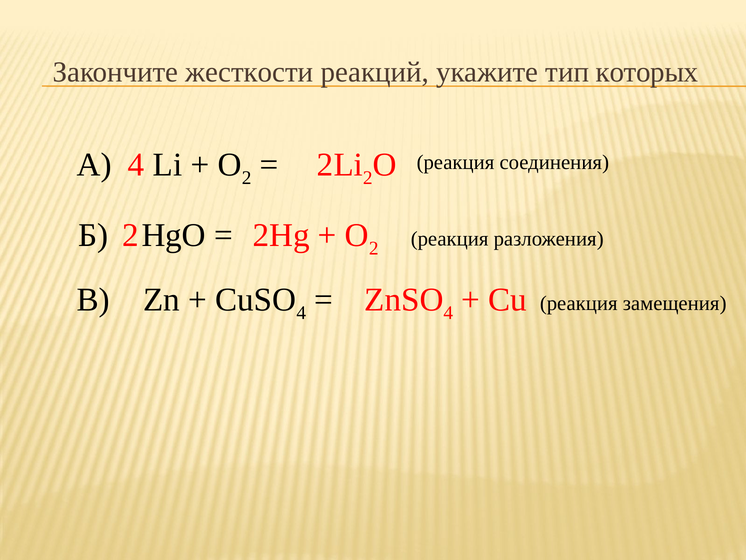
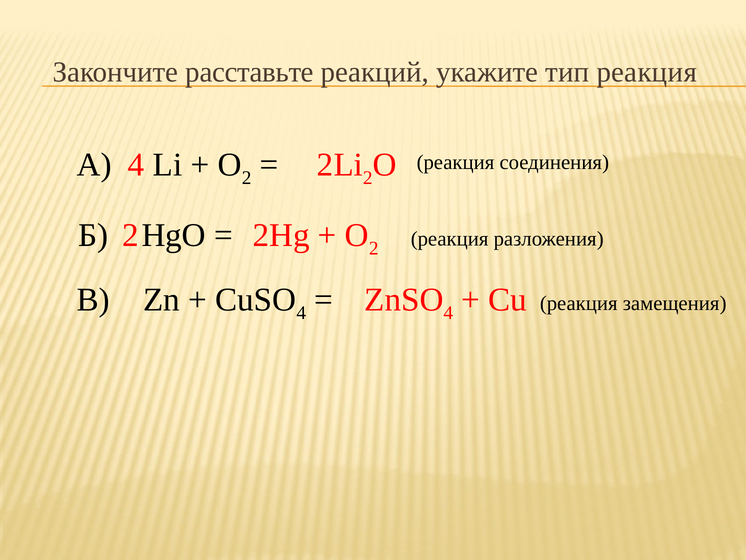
жесткости: жесткости -> расставьте (250, 72)
тип которых: которых -> реакция (647, 72)
